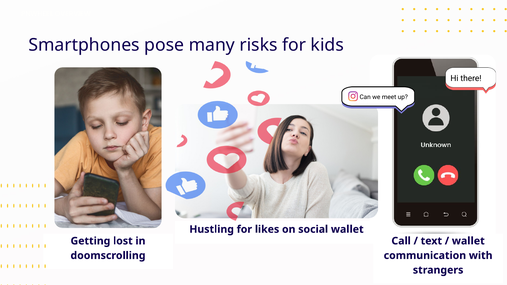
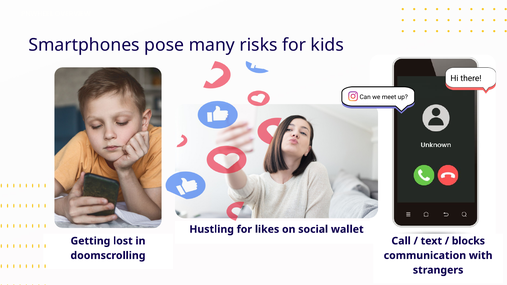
wallet: wallet -> blocks (468, 241)
